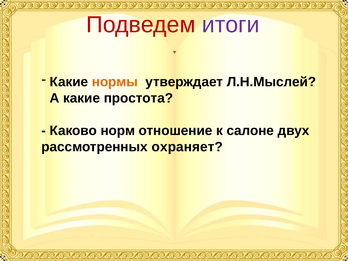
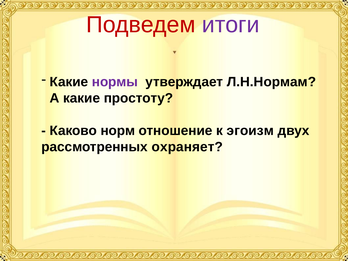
нормы colour: orange -> purple (115, 82)
Л.Н.Мыслей: Л.Н.Мыслей -> Л.Н.Нормам (271, 82)
простота: простота -> простоту (138, 98)
салоне: салоне -> эгоизм (250, 131)
